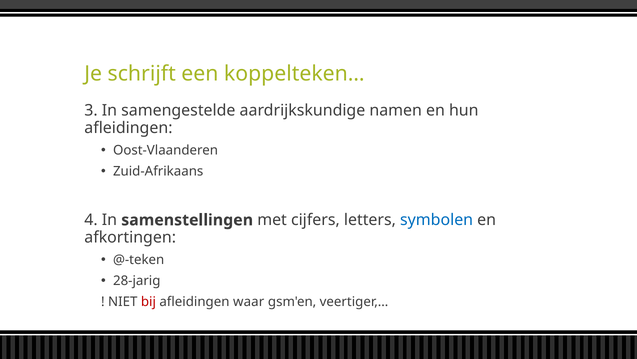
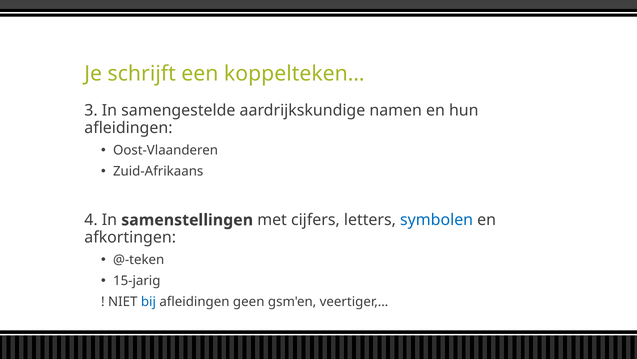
28-jarig: 28-jarig -> 15-jarig (137, 280)
bij colour: red -> blue (148, 301)
waar: waar -> geen (249, 301)
